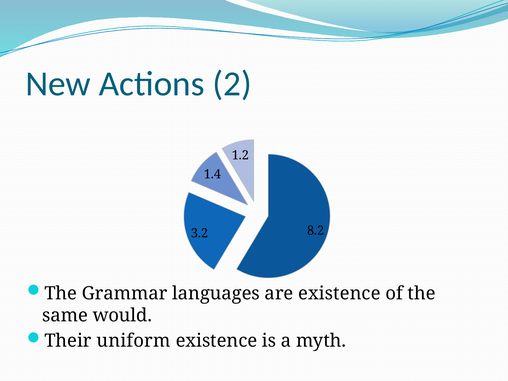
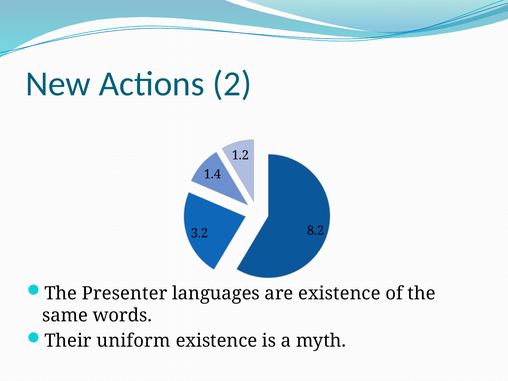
Grammar: Grammar -> Presenter (125, 293)
would: would -> words (122, 315)
